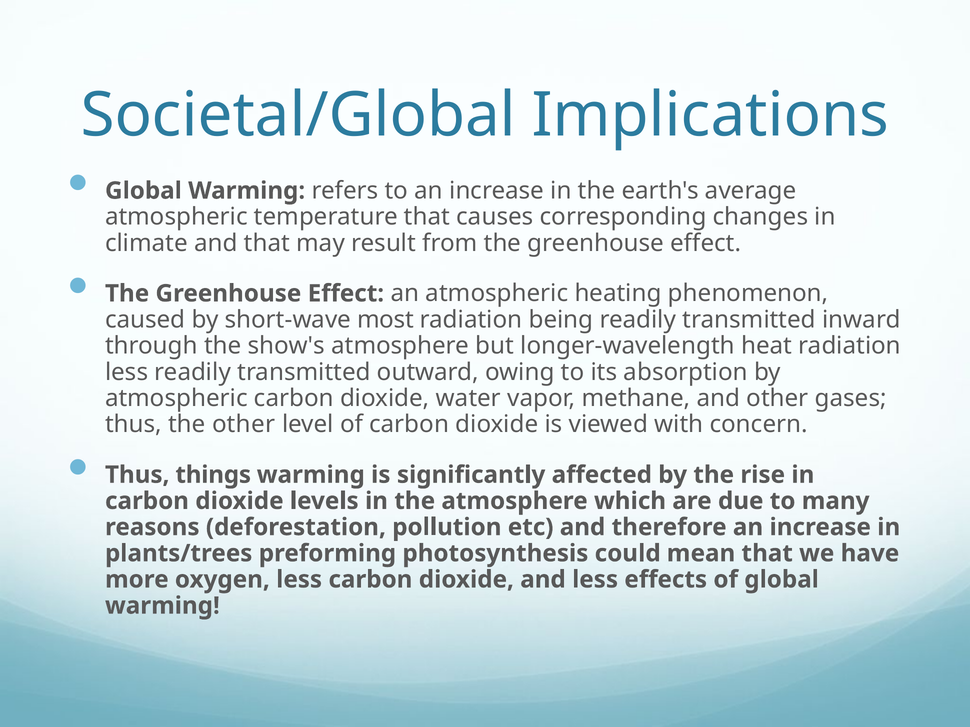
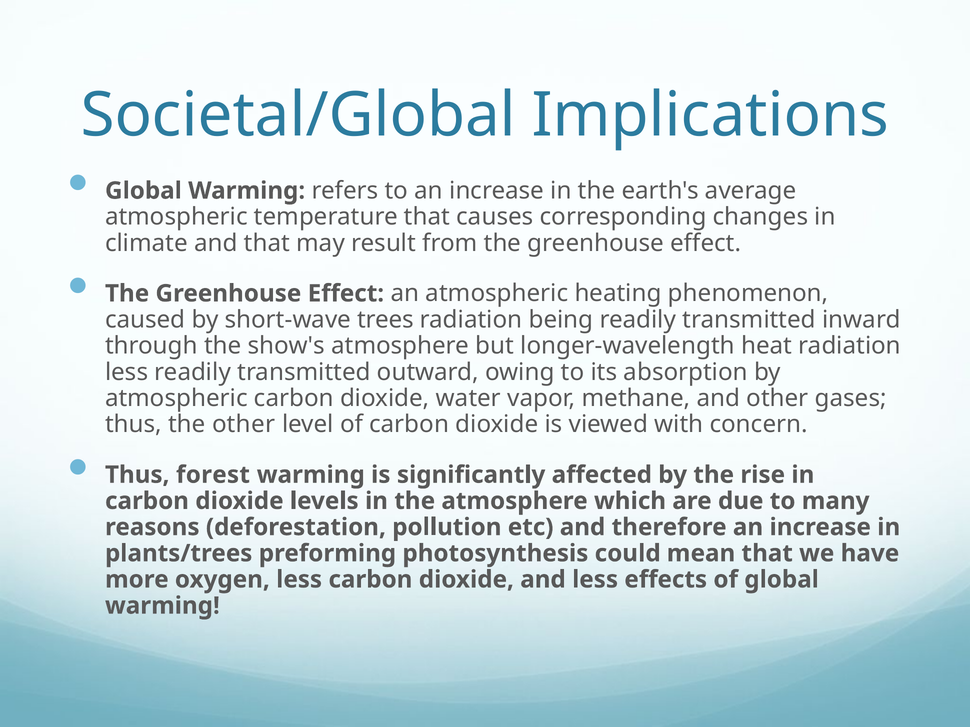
most: most -> trees (386, 320)
things: things -> forest (213, 475)
